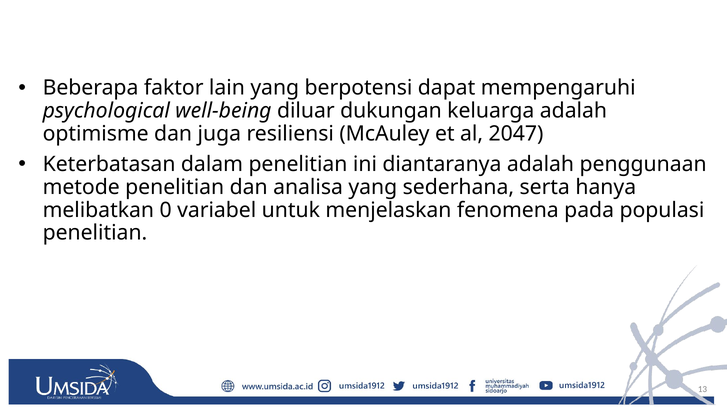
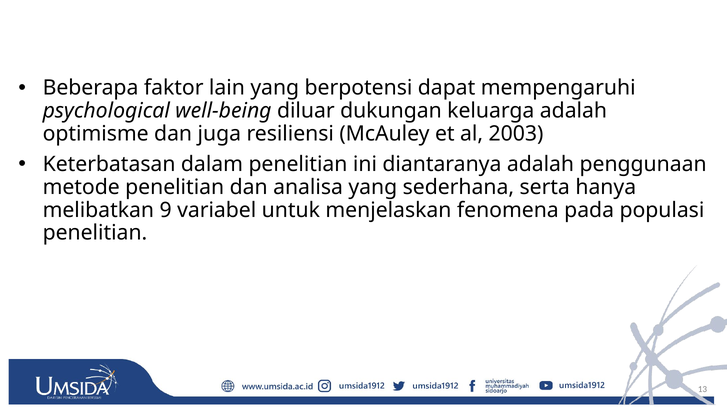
2047: 2047 -> 2003 (516, 134)
0: 0 -> 9 (166, 210)
